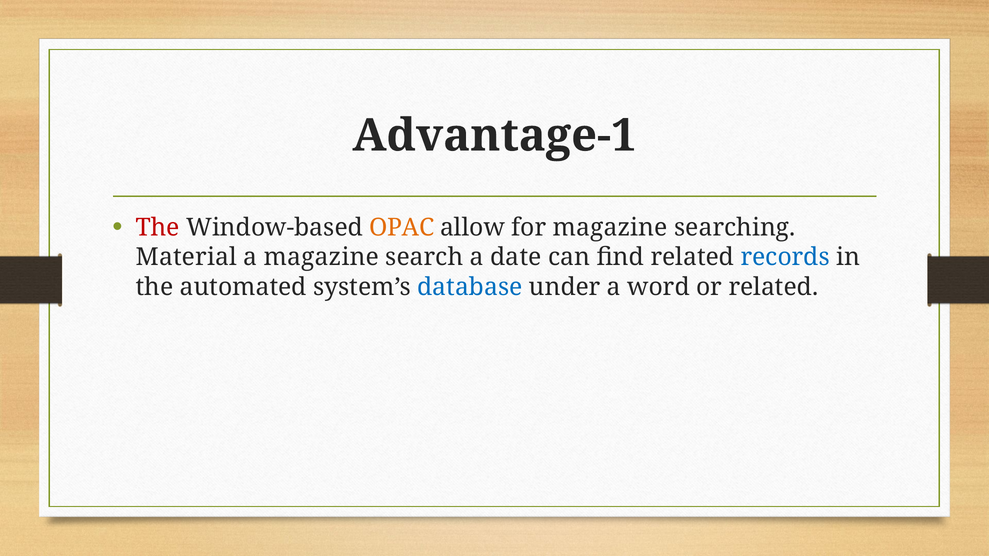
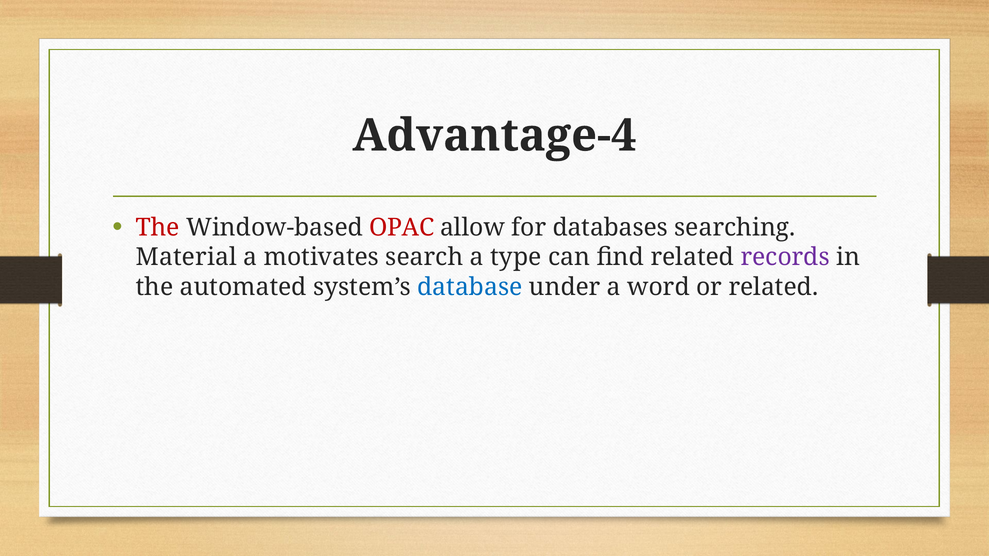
Advantage-1: Advantage-1 -> Advantage-4 (494, 136)
OPAC colour: orange -> red (402, 228)
for magazine: magazine -> databases (610, 228)
a magazine: magazine -> motivates (321, 257)
date: date -> type (516, 257)
records colour: blue -> purple (785, 257)
